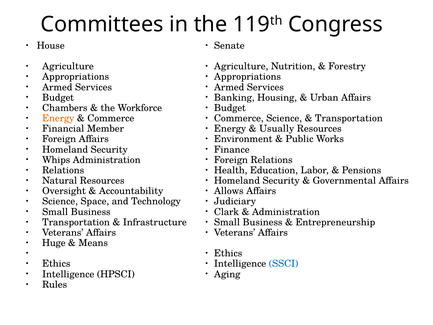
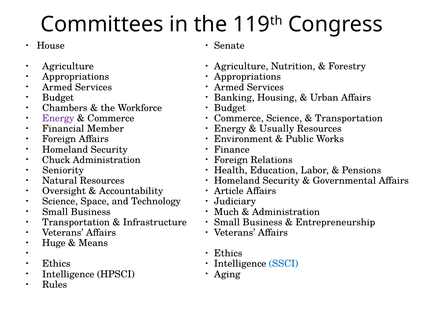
Energy colour: orange -> purple (58, 118)
Whips: Whips -> Chuck (56, 160)
Relations: Relations -> Seniority (63, 170)
Allows: Allows -> Article (229, 191)
Clark: Clark -> Much (227, 212)
